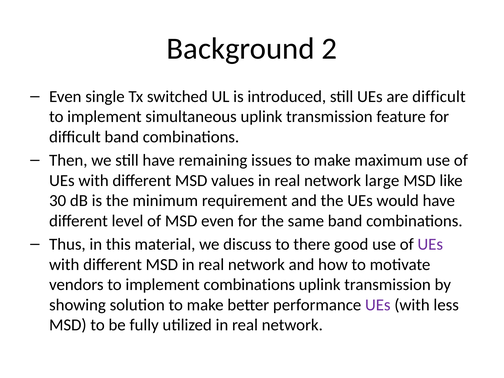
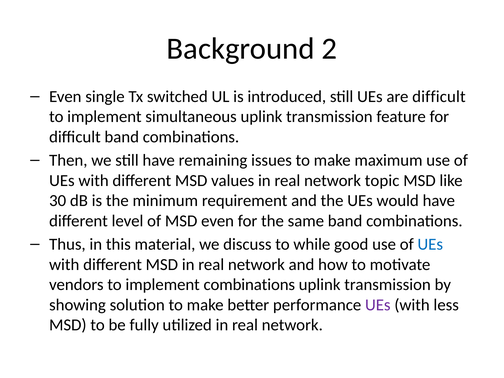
large: large -> topic (382, 181)
there: there -> while (312, 244)
UEs colour: purple -> blue (430, 244)
